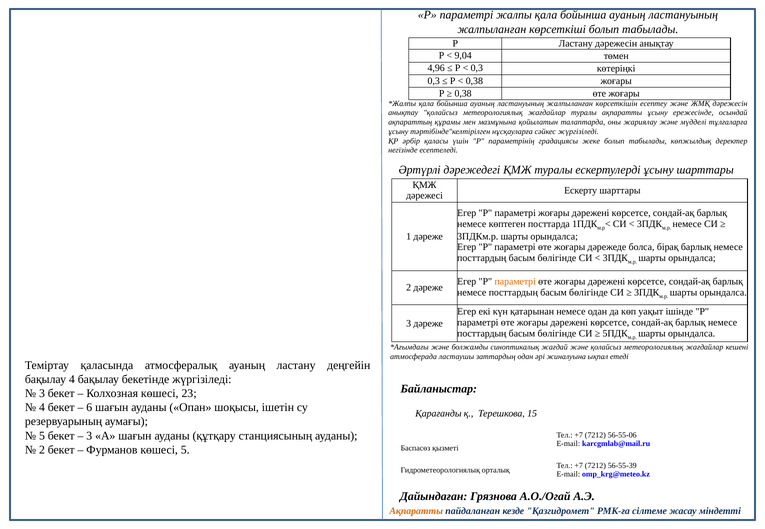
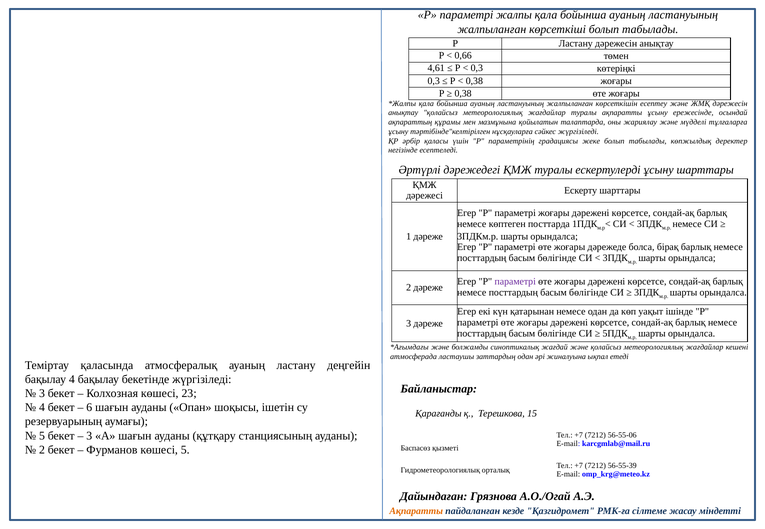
9,04: 9,04 -> 0,66 (463, 56)
4,96: 4,96 -> 4,61 (436, 68)
параметрі colour: orange -> purple (515, 282)
